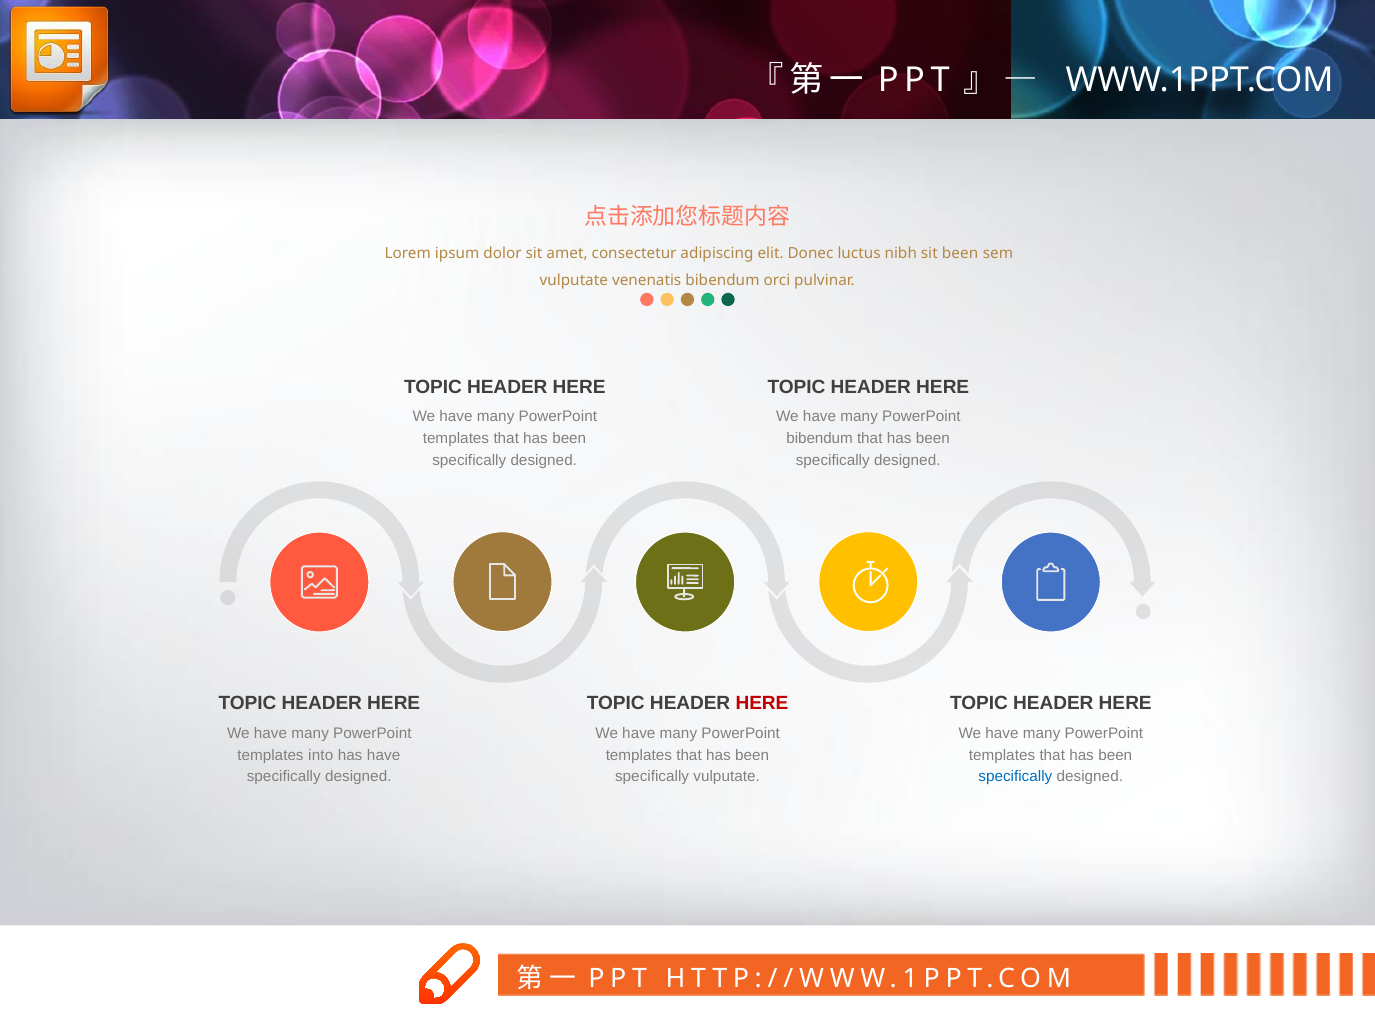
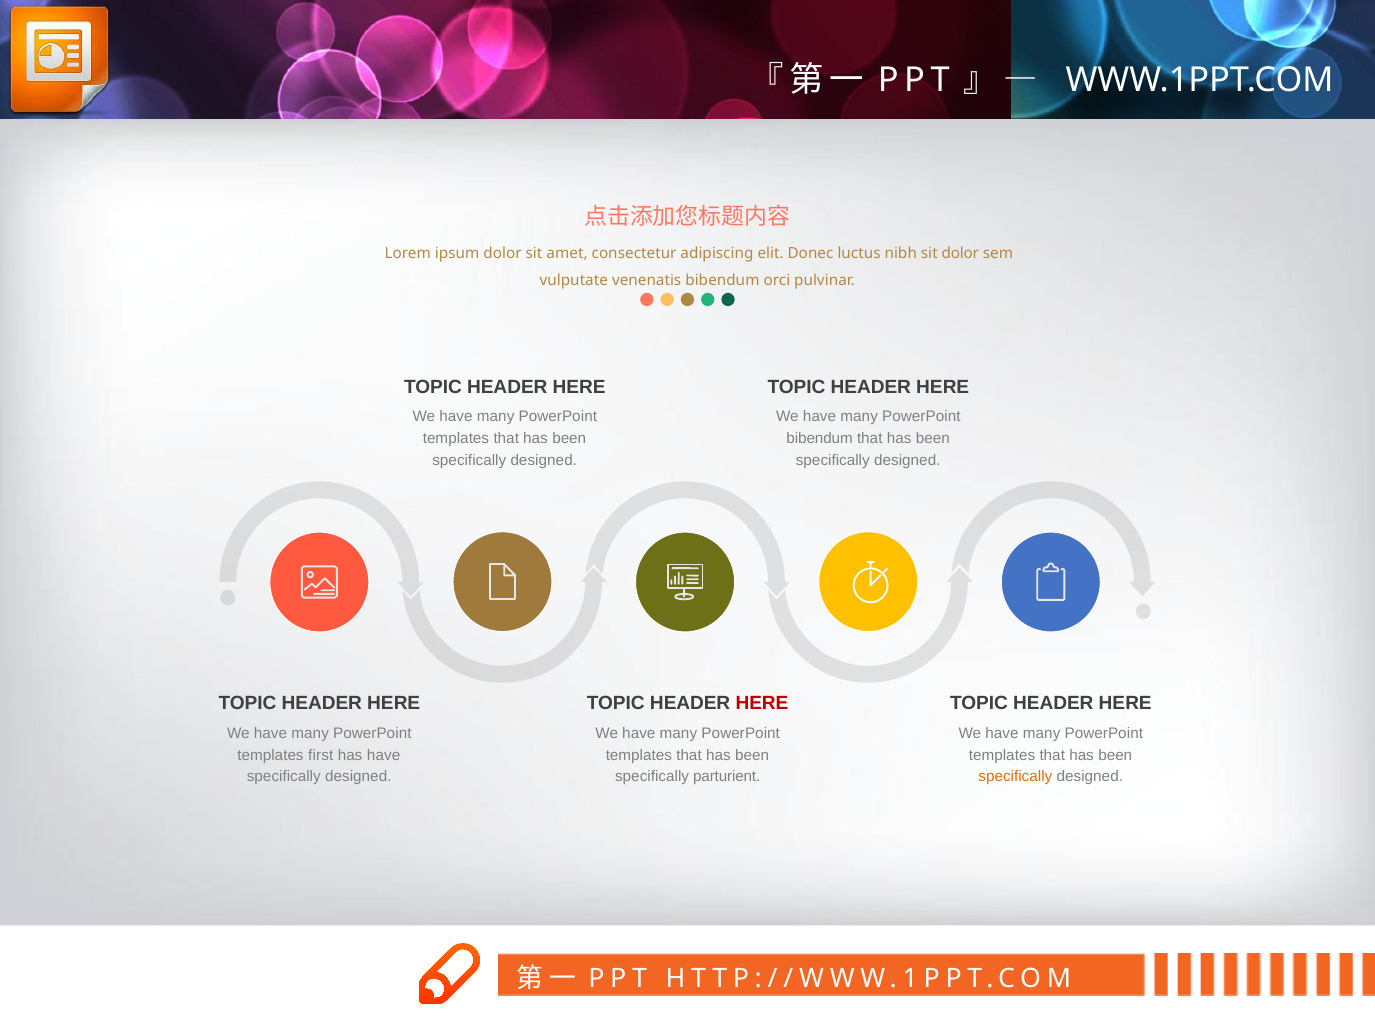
sit been: been -> dolor (960, 253)
into: into -> first (321, 755)
specifically vulputate: vulputate -> parturient (727, 777)
specifically colour: blue -> orange (1015, 777)
